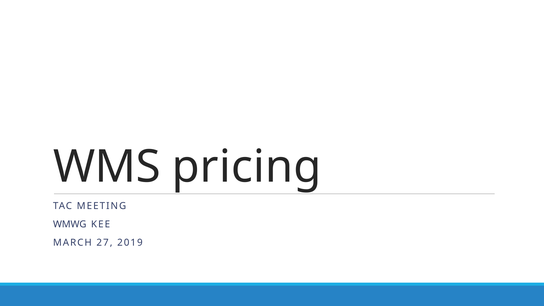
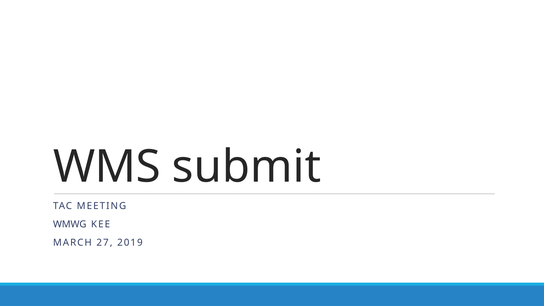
pricing: pricing -> submit (247, 167)
